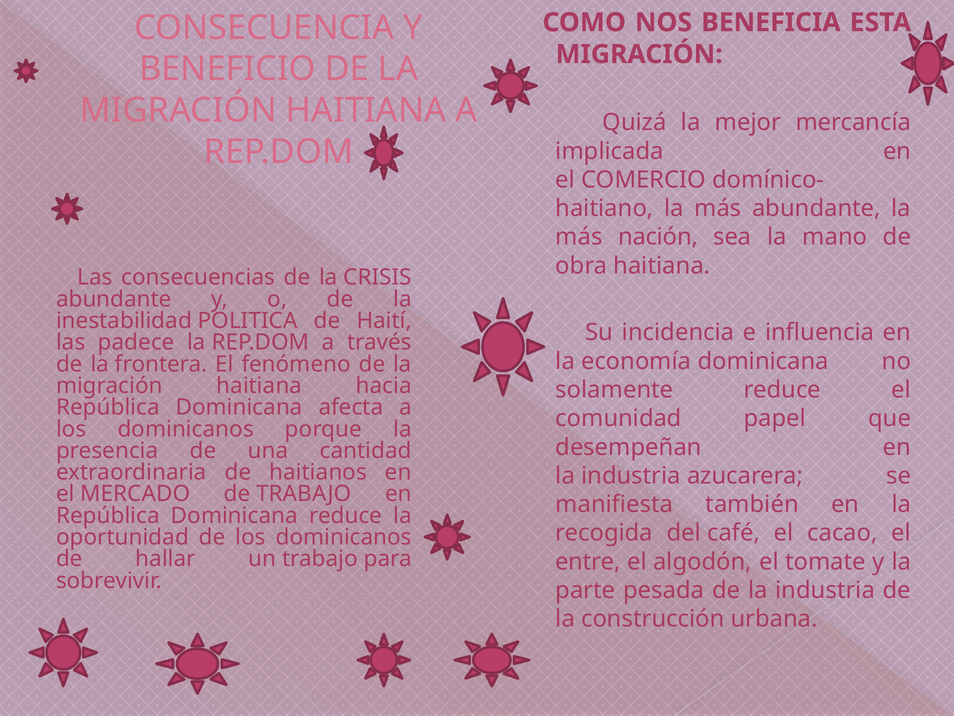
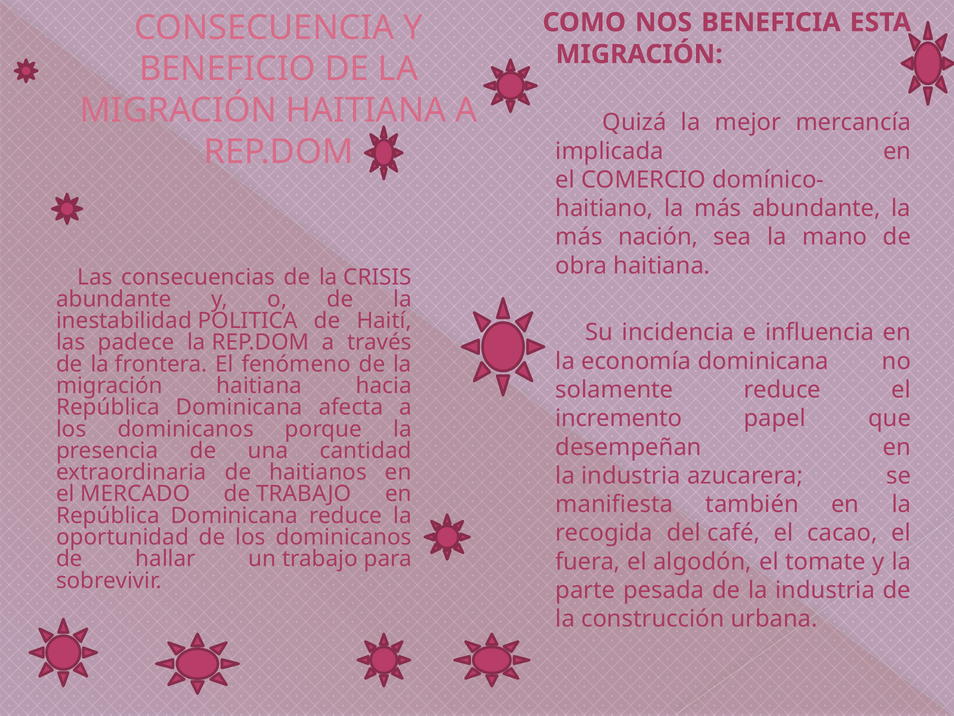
comunidad: comunidad -> incremento (619, 418)
entre: entre -> fuera (588, 561)
